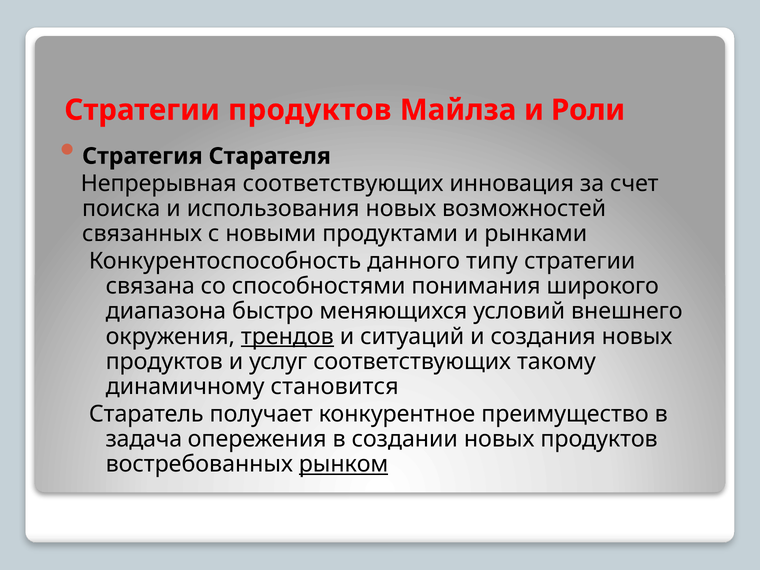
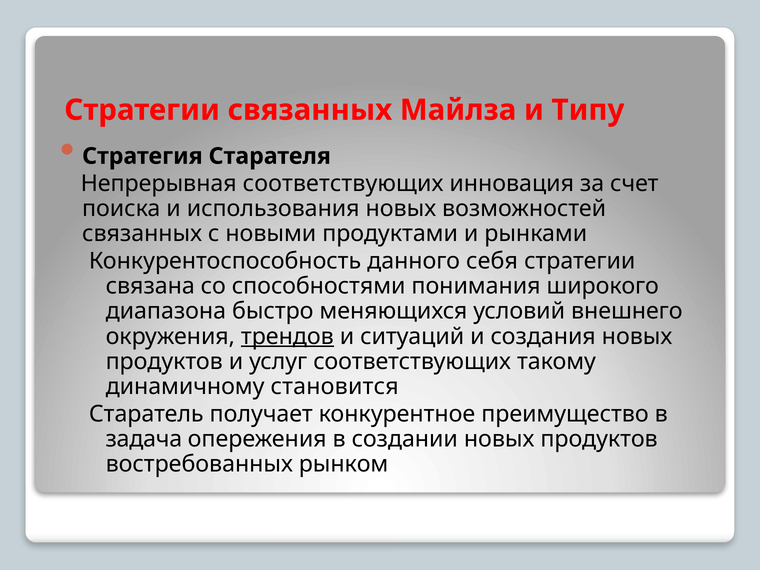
Стратегии продуктов: продуктов -> связанных (310, 110)
Роли: Роли -> Типу (588, 110)
типу: типу -> себя (492, 261)
рынком underline: present -> none (344, 464)
